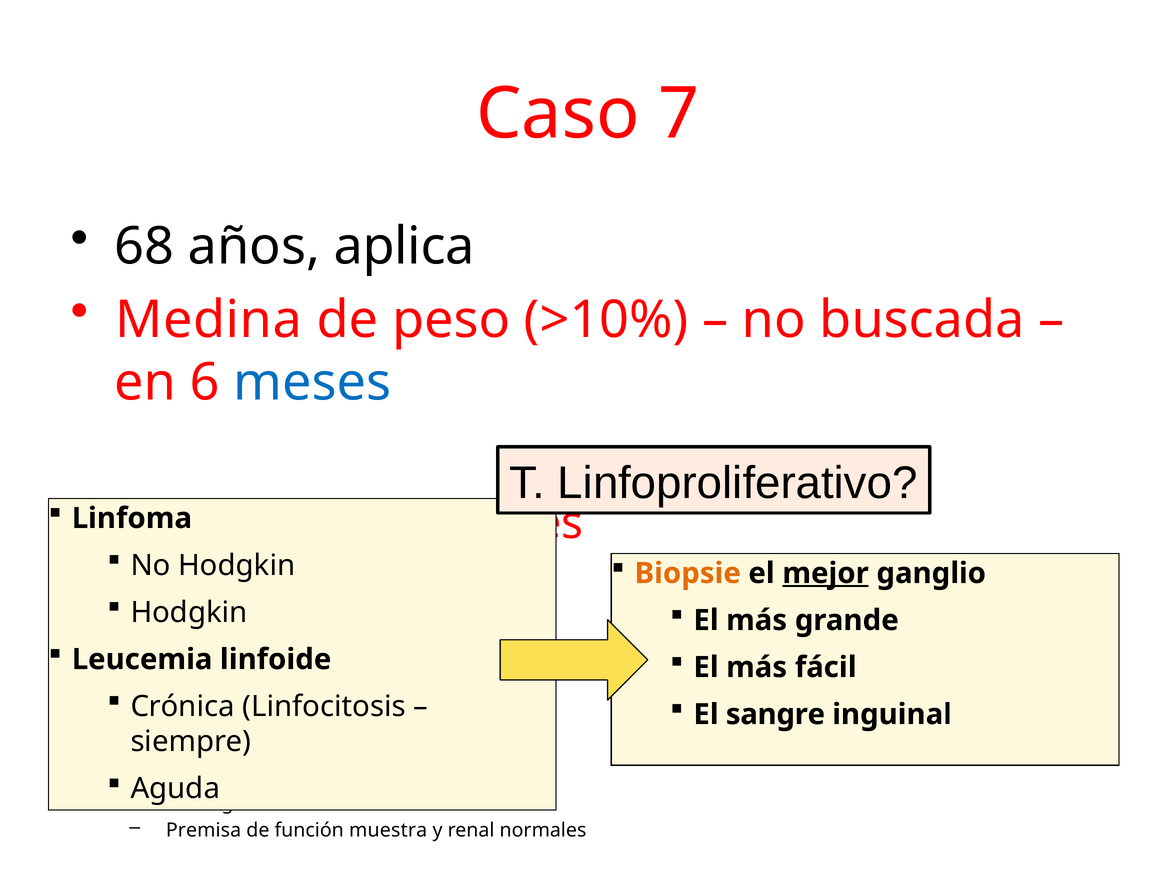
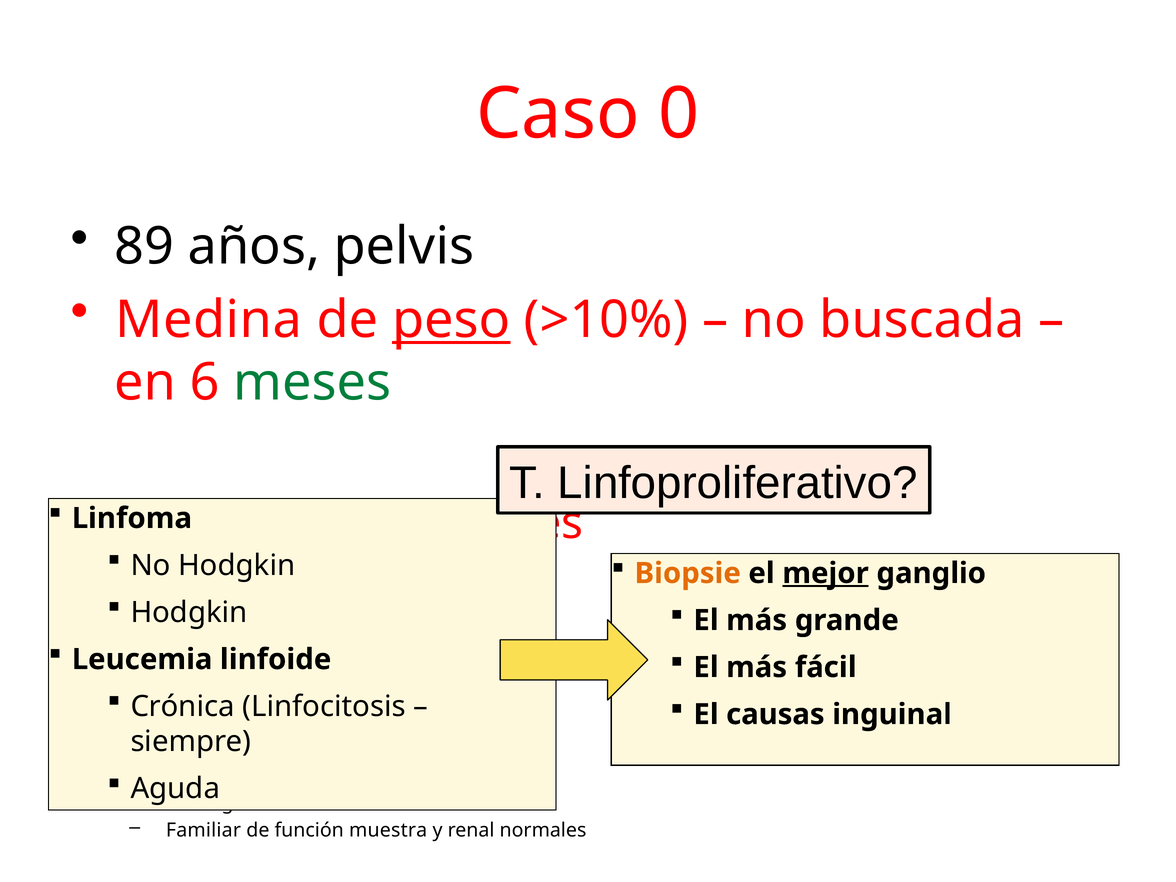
7: 7 -> 0 (679, 114)
68: 68 -> 89 (144, 247)
aplica: aplica -> pelvis (404, 247)
peso underline: none -> present (451, 320)
meses colour: blue -> green (312, 383)
sangre: sangre -> causas (775, 714)
Premisa: Premisa -> Familiar (203, 830)
